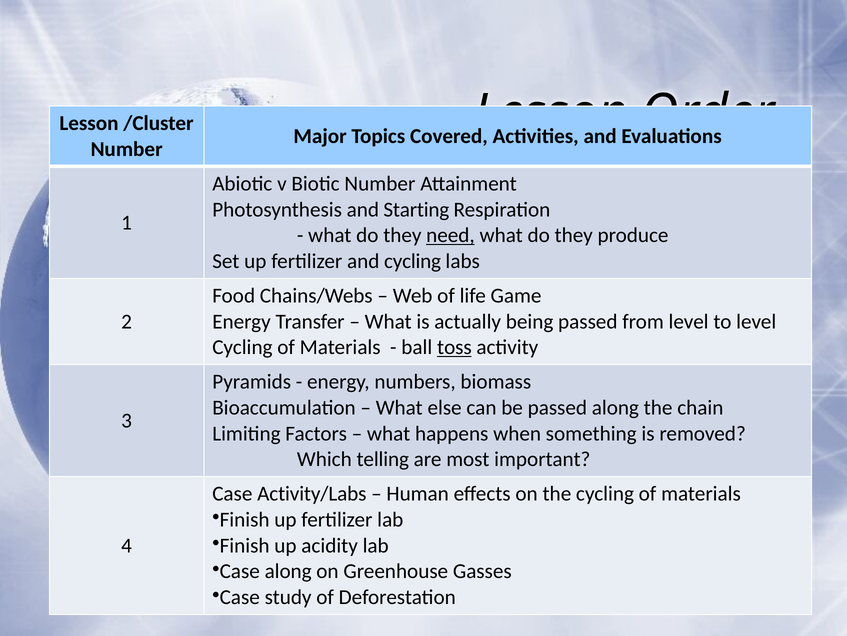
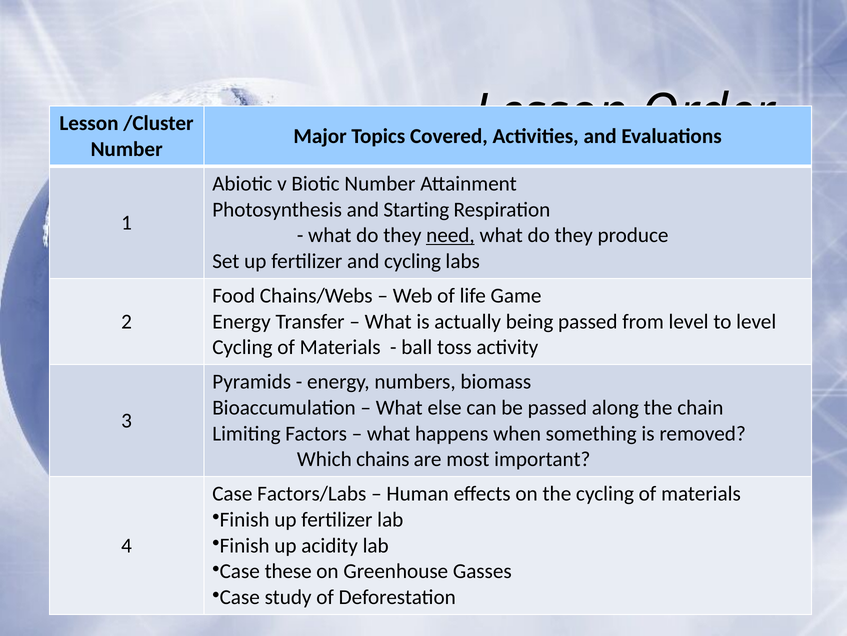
toss underline: present -> none (454, 347)
telling: telling -> chains (383, 459)
Activity/Labs: Activity/Labs -> Factors/Labs (312, 493)
Case along: along -> these (288, 571)
